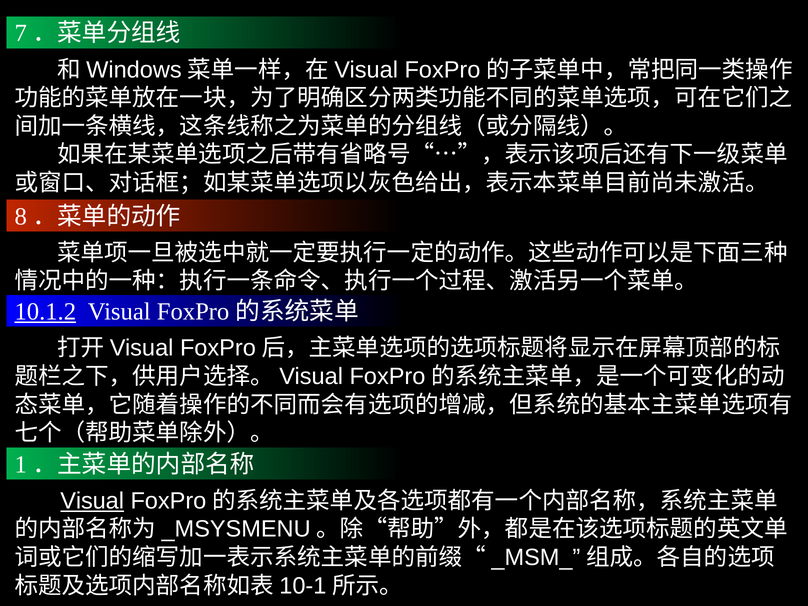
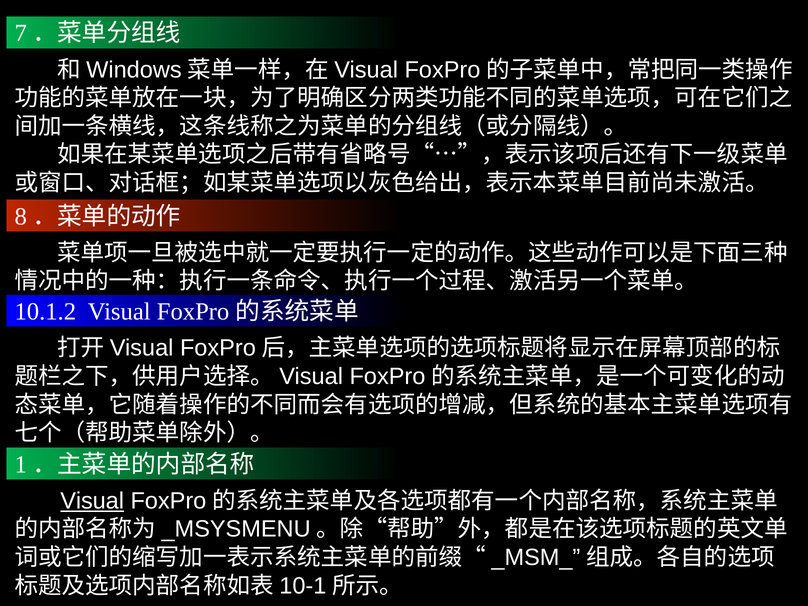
10.1.2 underline: present -> none (45, 312)
